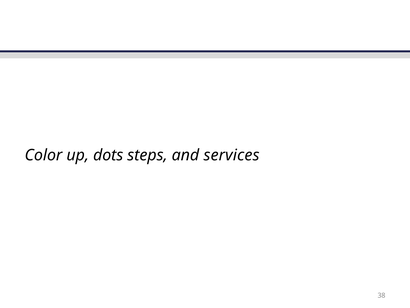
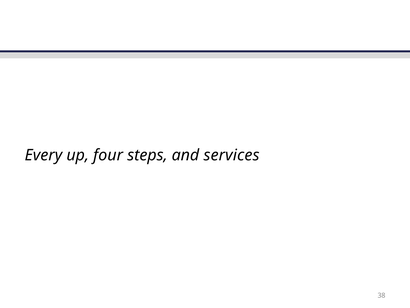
Color: Color -> Every (43, 155)
dots: dots -> four (108, 155)
